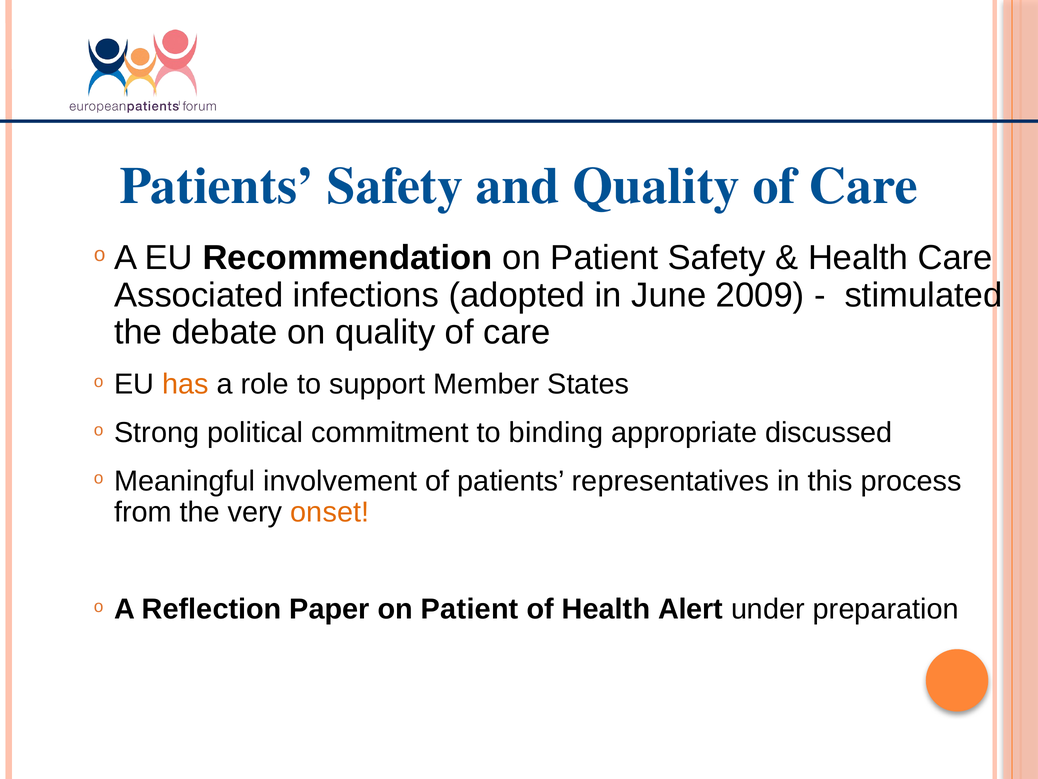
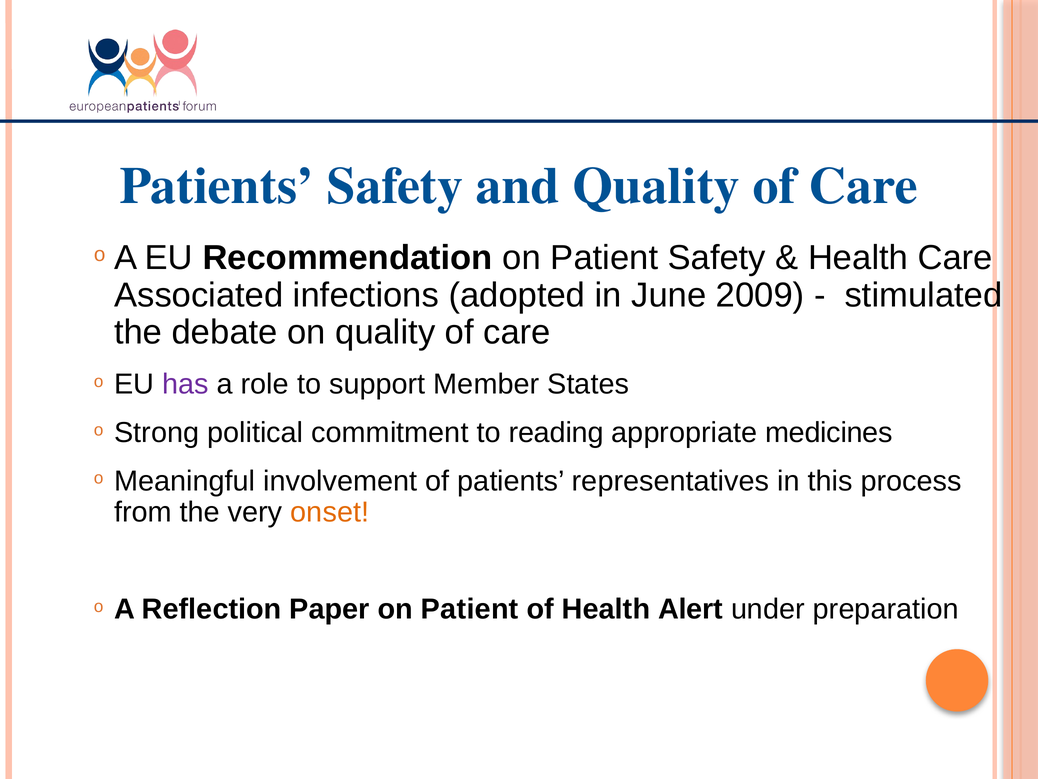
has colour: orange -> purple (186, 384)
binding: binding -> reading (556, 432)
discussed: discussed -> medicines (829, 432)
